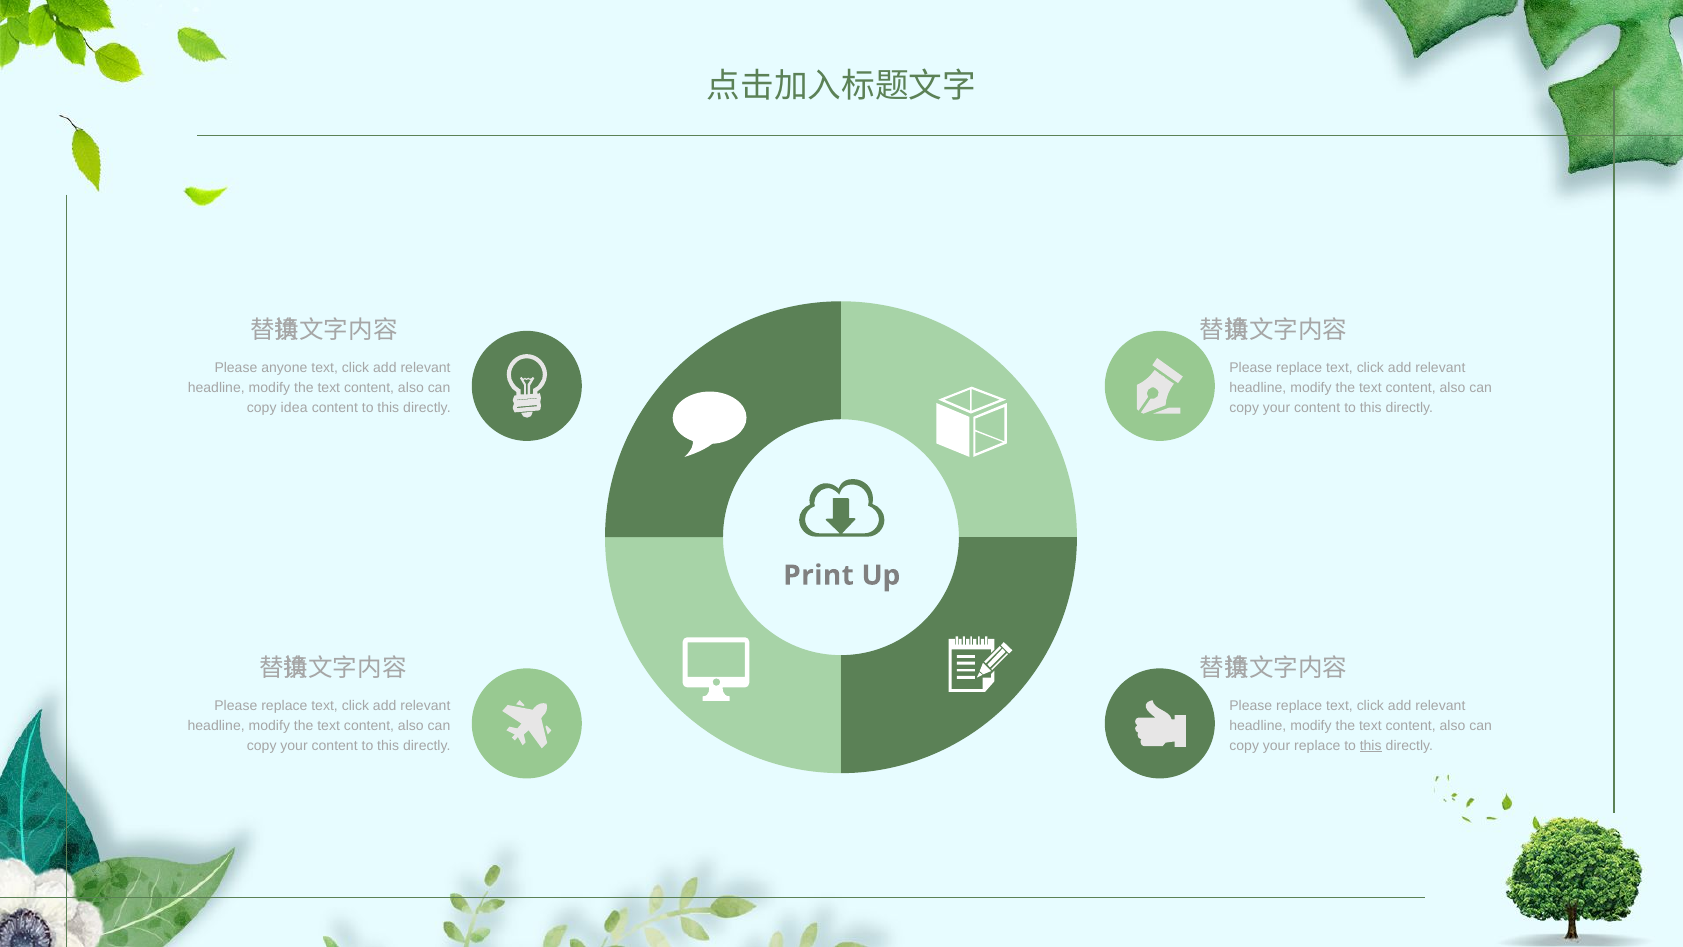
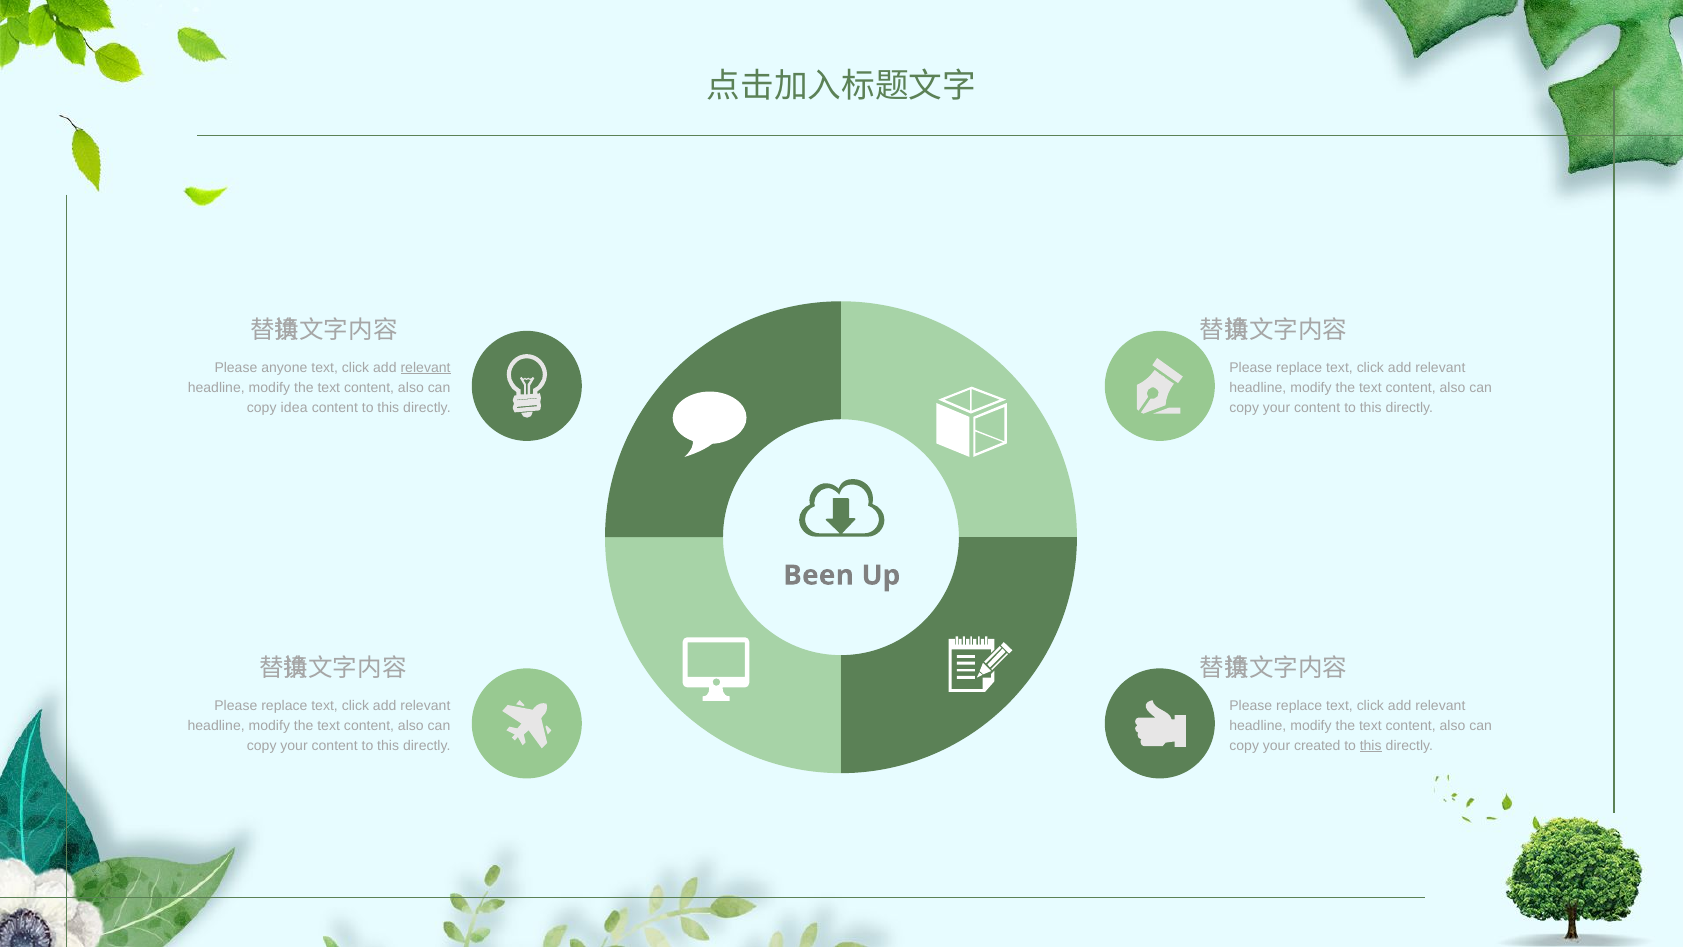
relevant underline: none -> present (426, 367)
Print: Print -> Been (819, 575)
your replace: replace -> created (1317, 746)
